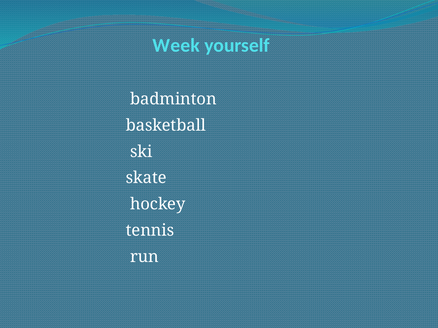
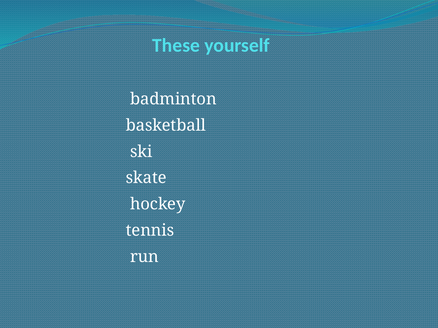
Week: Week -> These (176, 46)
